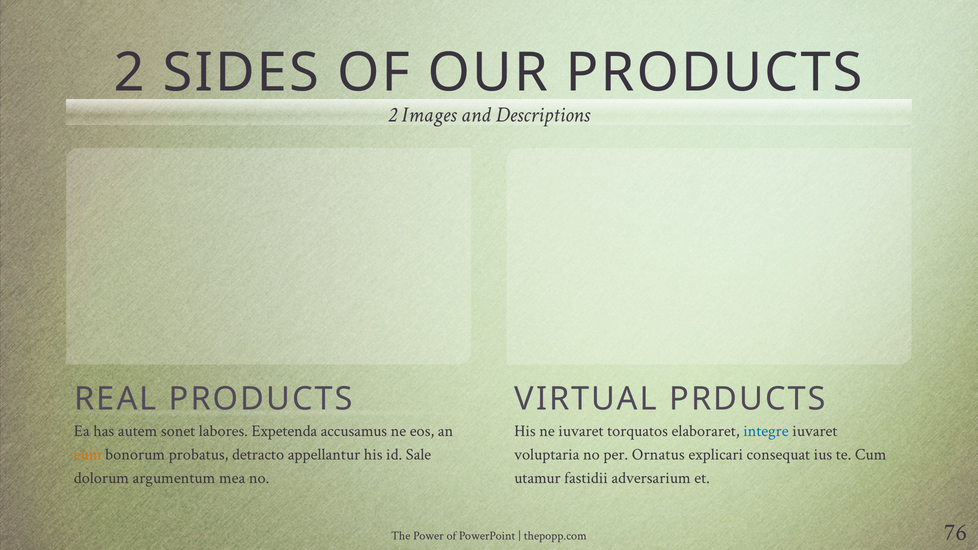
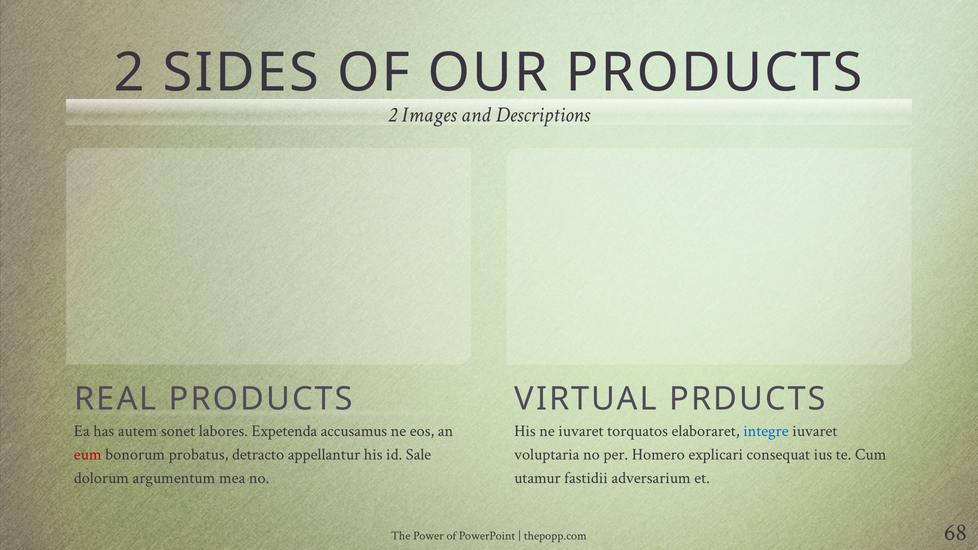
eum colour: orange -> red (88, 455)
Ornatus: Ornatus -> Homero (658, 455)
76: 76 -> 68 (956, 532)
